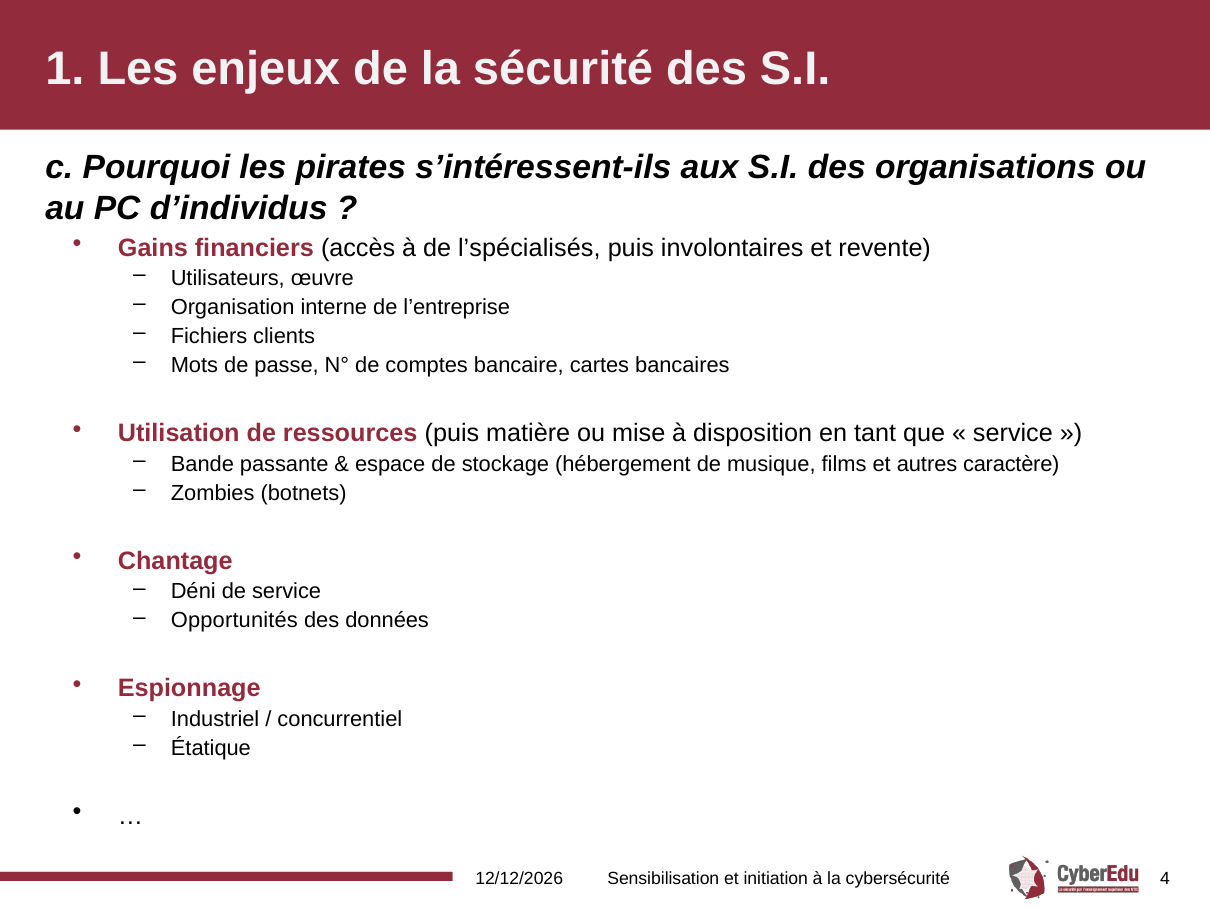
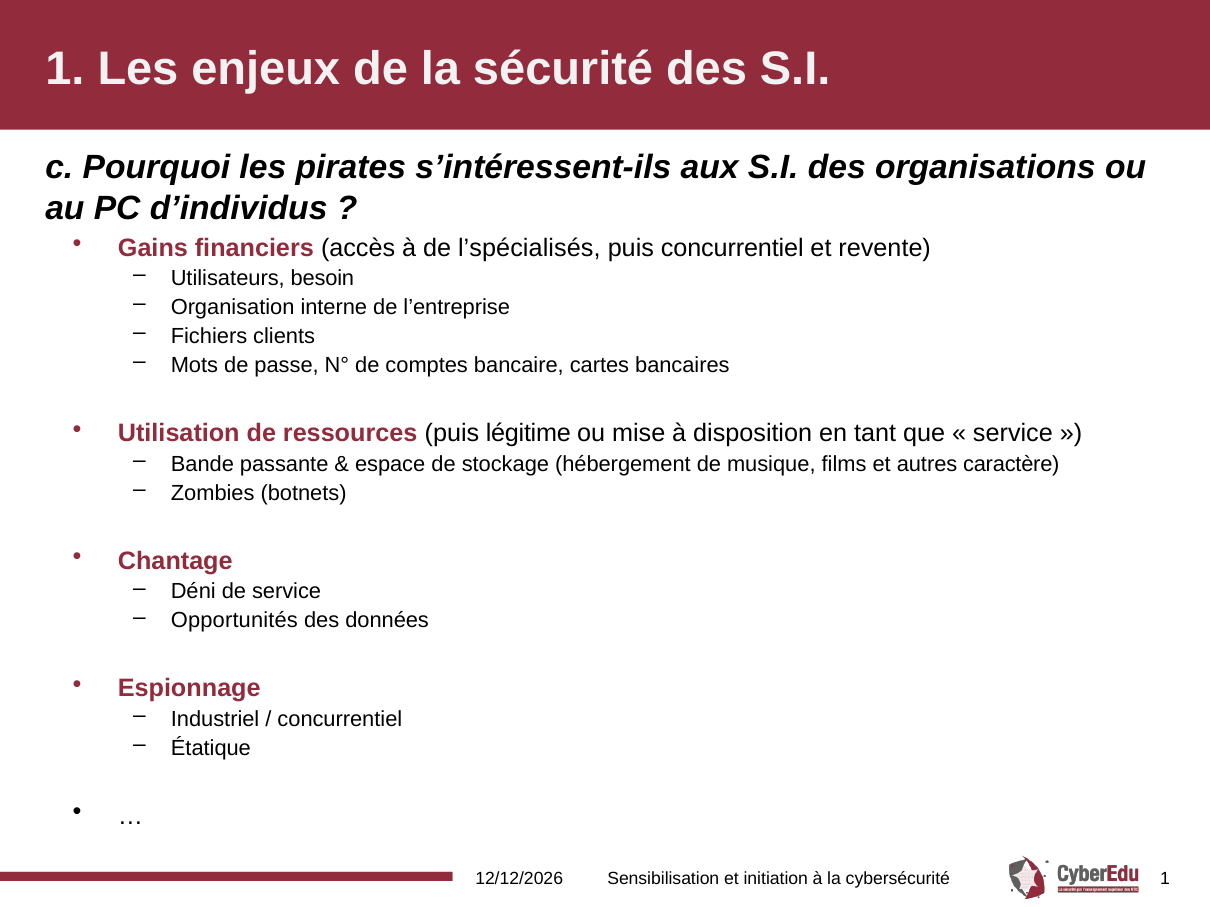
puis involontaires: involontaires -> concurrentiel (732, 248)
œuvre: œuvre -> besoin (322, 278)
matière: matière -> légitime (528, 434)
cybersécurité 4: 4 -> 1 (1165, 879)
